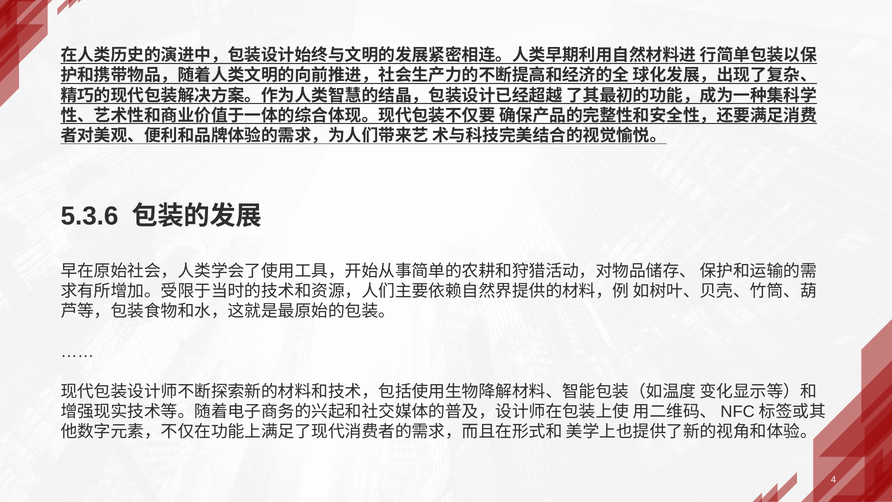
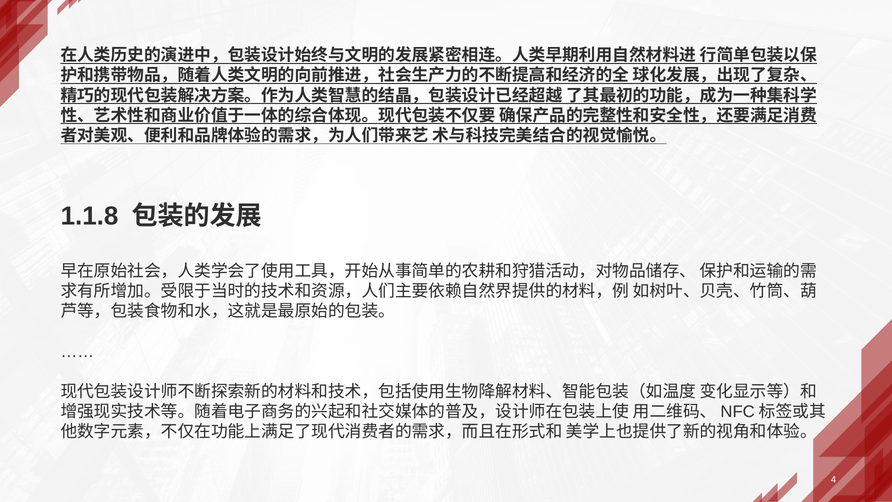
5.3.6: 5.3.6 -> 1.1.8 (89, 216)
